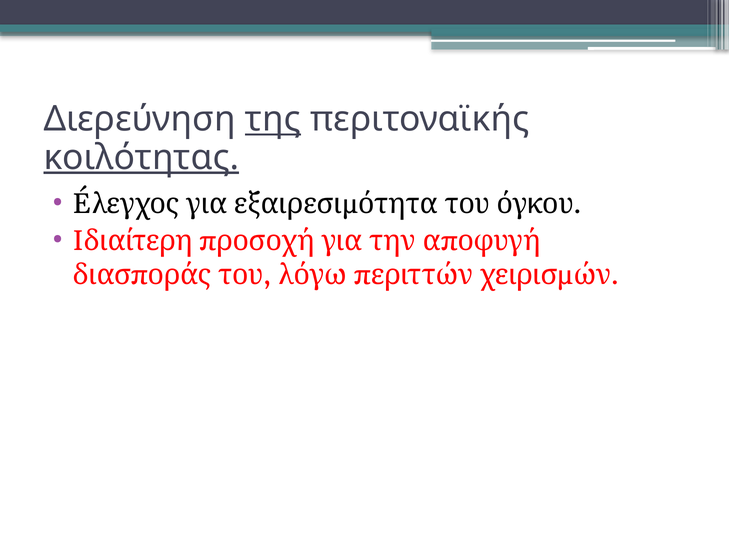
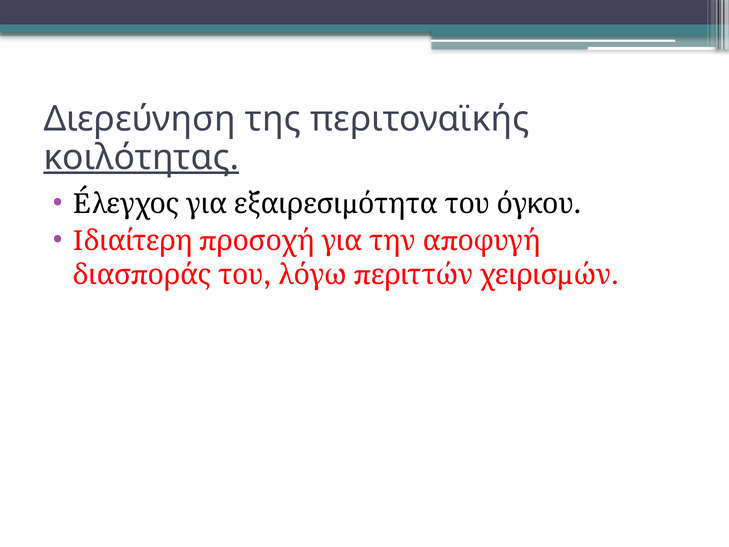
της underline: present -> none (273, 119)
